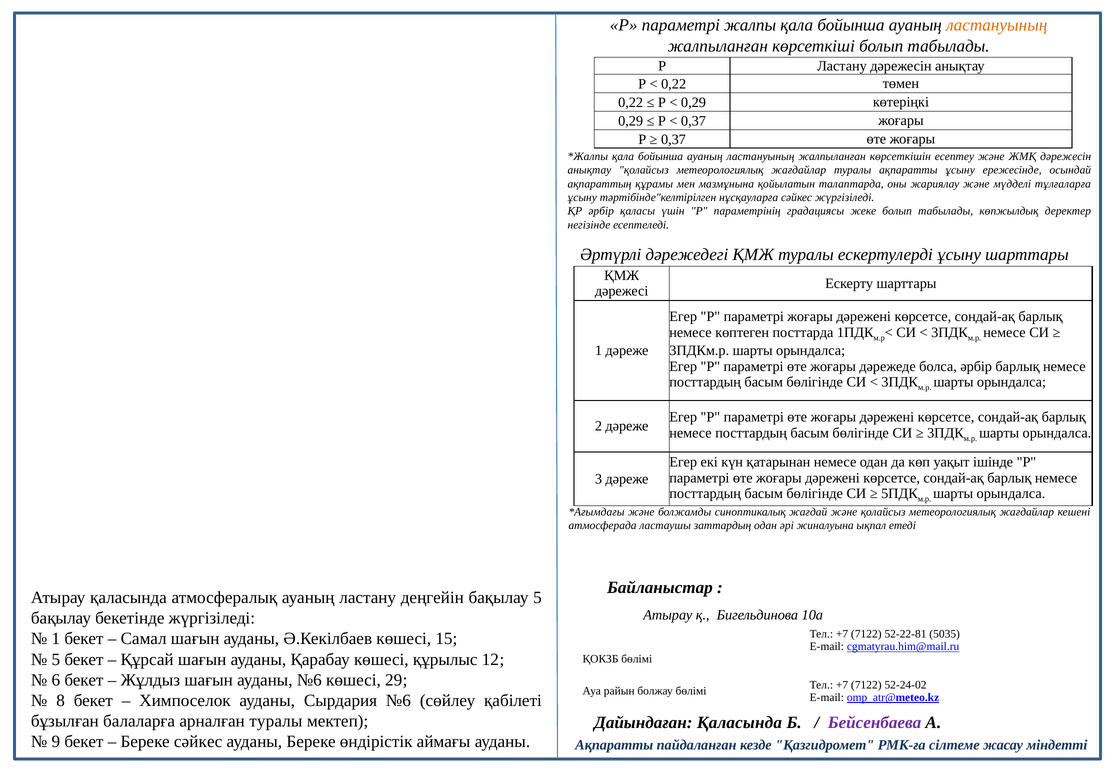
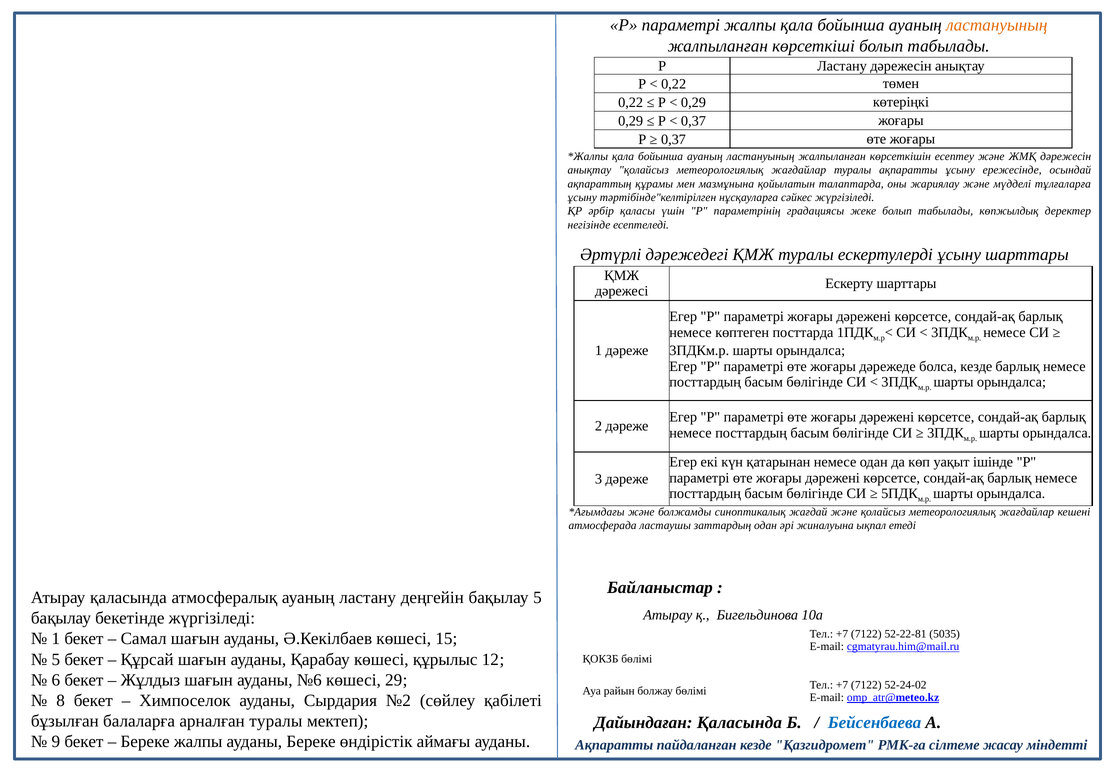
болса әрбір: әрбір -> кезде (976, 366)
Сырдария №6: №6 -> №2 (398, 700)
Бейсенбаева colour: purple -> blue (875, 723)
Береке сәйкес: сәйкес -> жалпы (198, 742)
